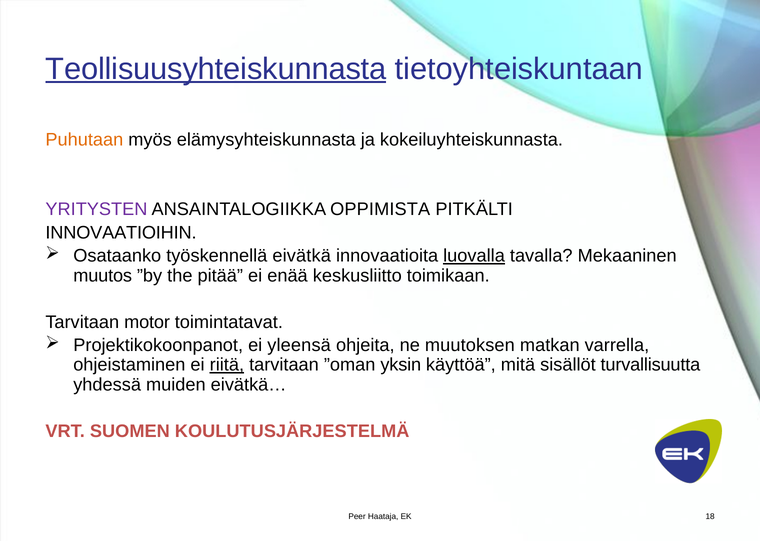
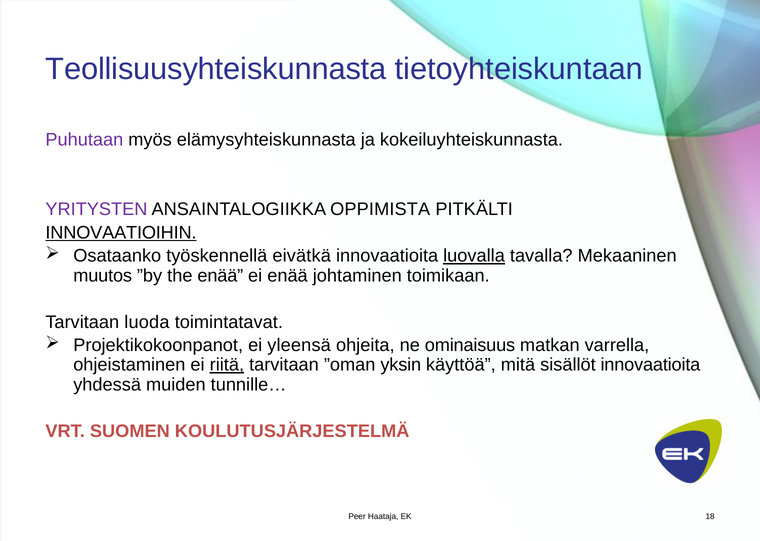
Teollisuusyhteiskunnasta underline: present -> none (216, 69)
Puhutaan colour: orange -> purple (84, 140)
INNOVAATIOIHIN underline: none -> present (121, 233)
the pitää: pitää -> enää (220, 276)
keskusliitto: keskusliitto -> johtaminen (357, 276)
motor: motor -> luoda (147, 322)
muutoksen: muutoksen -> ominaisuus (470, 345)
sisällöt turvallisuutta: turvallisuutta -> innovaatioita (650, 365)
eivätkä…: eivätkä… -> tunnille… (249, 385)
